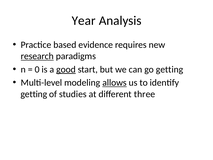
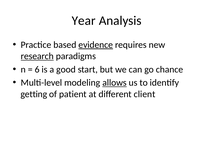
evidence underline: none -> present (96, 45)
0: 0 -> 6 (37, 69)
good underline: present -> none (66, 69)
go getting: getting -> chance (170, 69)
studies: studies -> patient (73, 94)
three: three -> client (145, 94)
